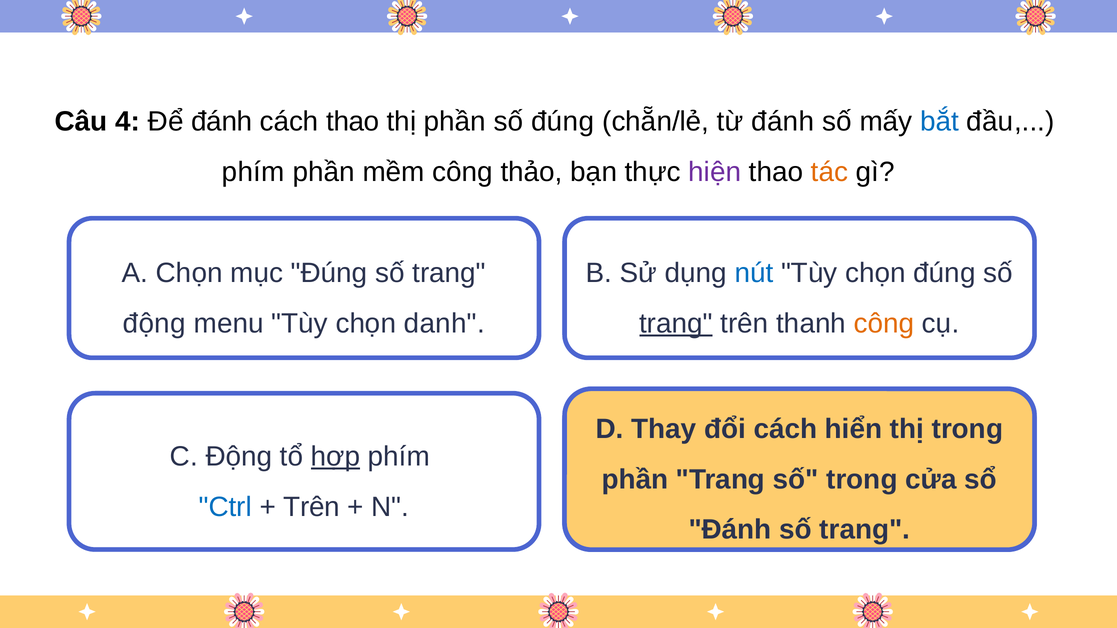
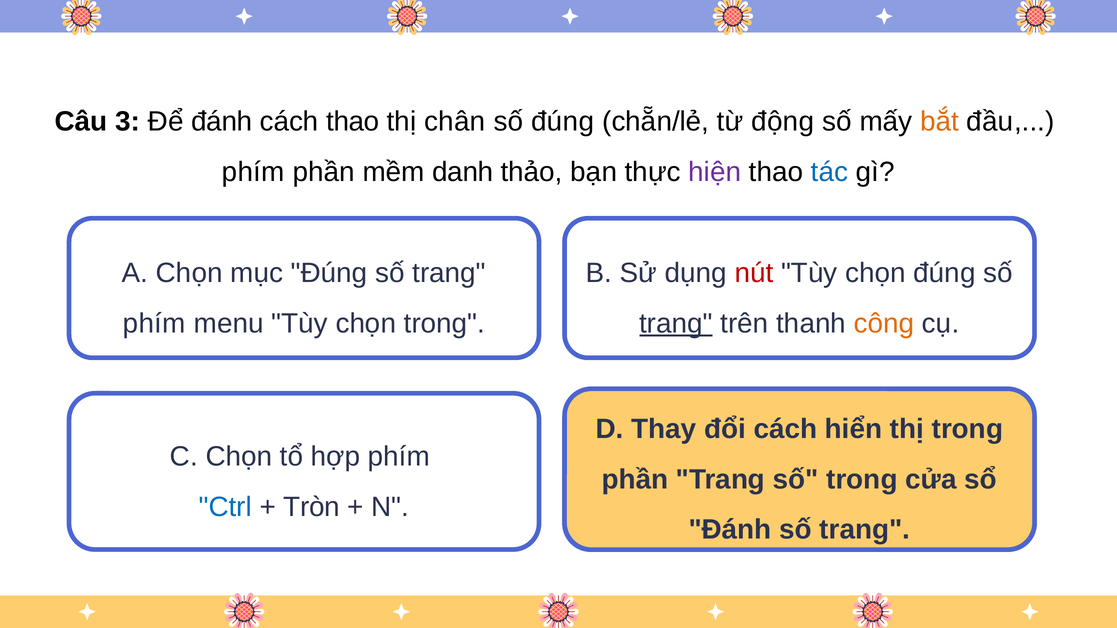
4: 4 -> 3 (128, 122)
thị phần: phần -> chân (455, 122)
từ đánh: đánh -> động (783, 122)
bắt colour: blue -> orange (939, 122)
mềm công: công -> danh (463, 172)
tác colour: orange -> blue (830, 172)
nút colour: blue -> red (754, 273)
động: động -> phím (154, 324)
chọn danh: danh -> trong (444, 324)
C Động: Động -> Chọn (239, 457)
hợp underline: present -> none (336, 457)
Trên: Trên -> Tròn (312, 507)
